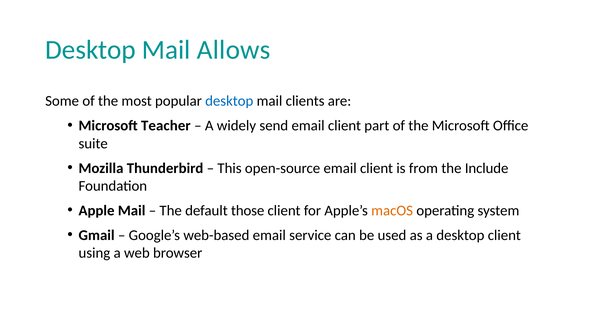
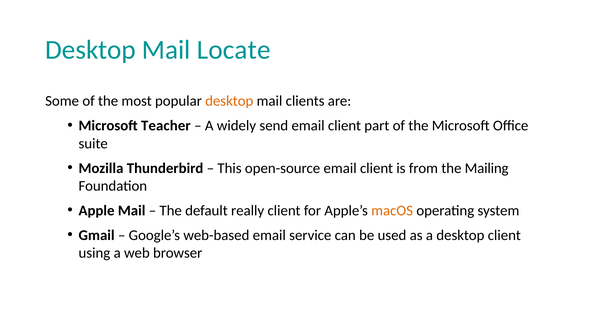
Allows: Allows -> Locate (234, 50)
desktop colour: blue -> orange (229, 101)
Include: Include -> Mailing (487, 168)
those: those -> really (248, 210)
